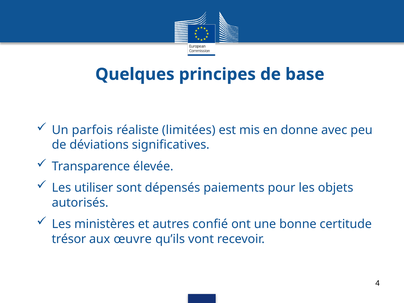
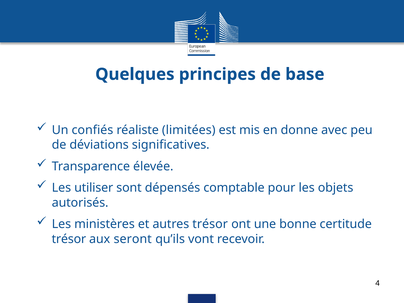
parfois: parfois -> confiés (92, 130)
paiements: paiements -> comptable (234, 188)
autres confié: confié -> trésor (210, 224)
œuvre: œuvre -> seront (133, 239)
